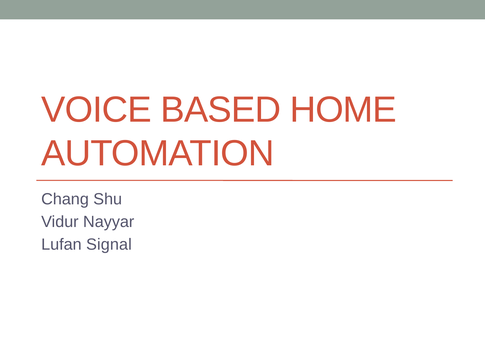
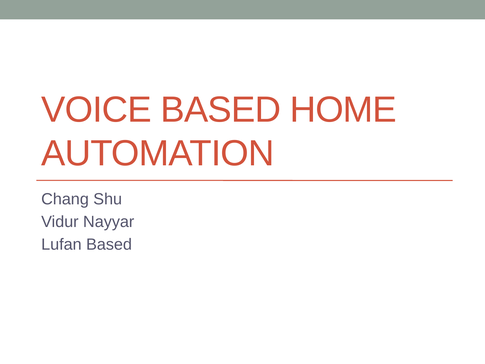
Lufan Signal: Signal -> Based (109, 244)
